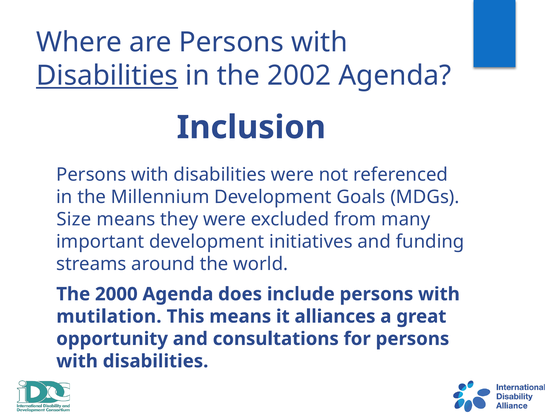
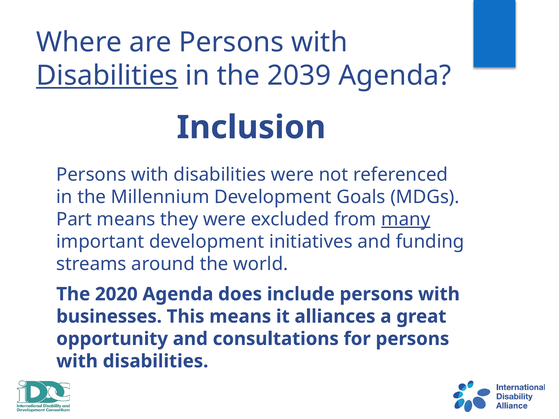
2002: 2002 -> 2039 (299, 76)
Size: Size -> Part (74, 219)
many underline: none -> present (406, 219)
2000: 2000 -> 2020 (116, 294)
mutilation: mutilation -> businesses (109, 317)
